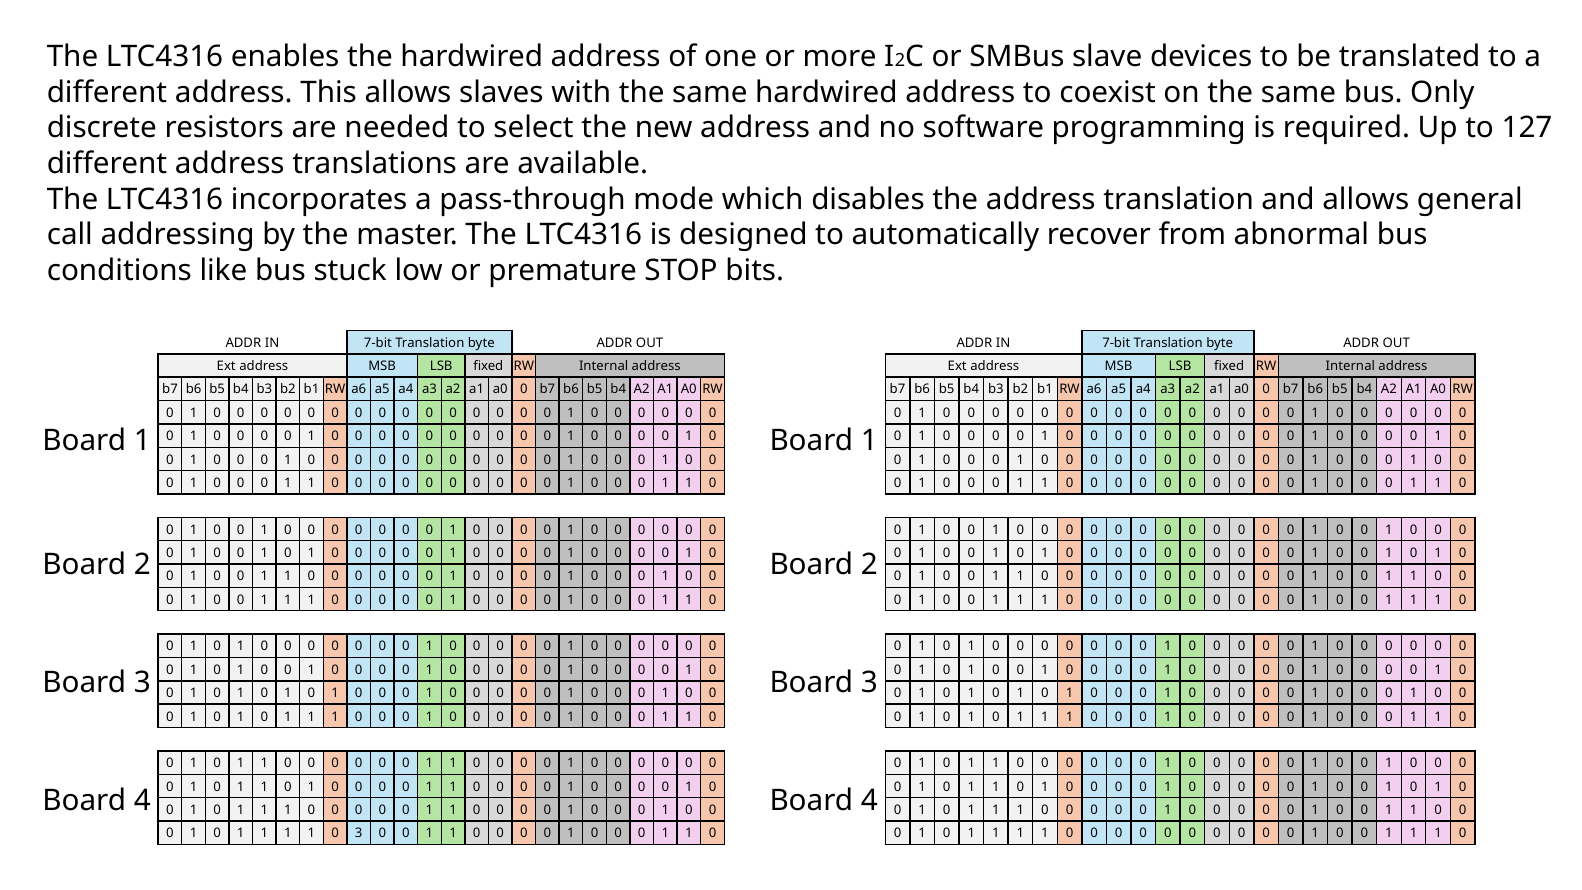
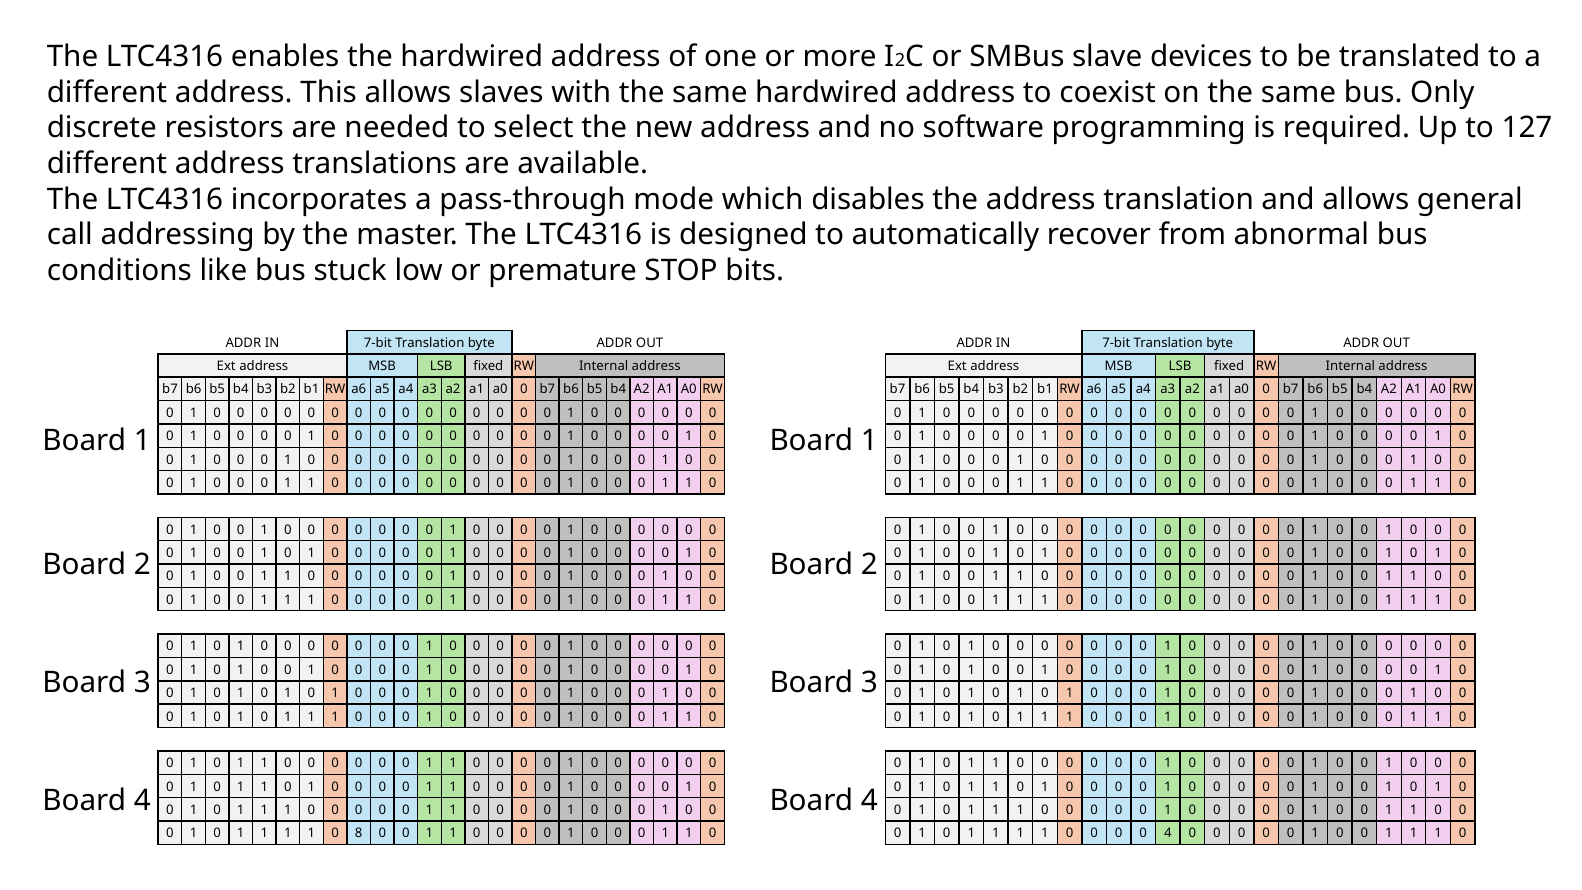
0 3: 3 -> 8 (359, 833)
0: 0 -> 4 (1168, 833)
